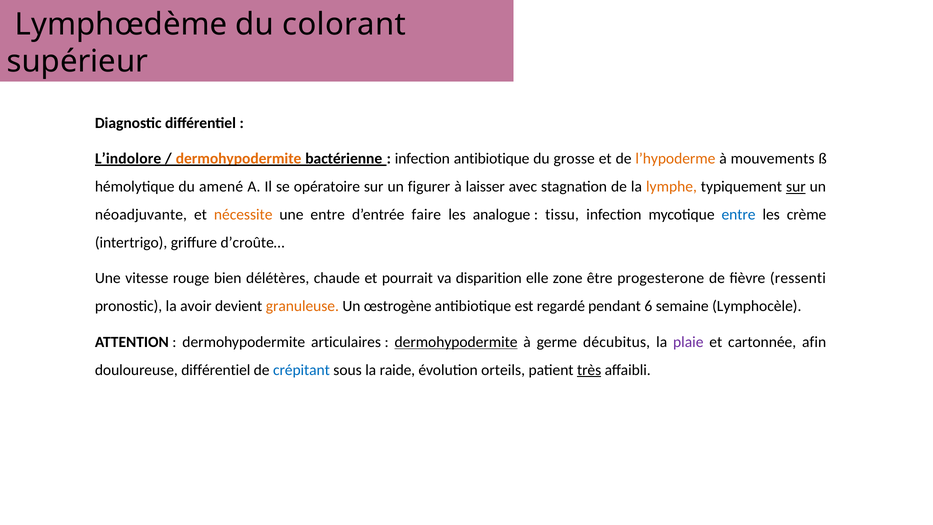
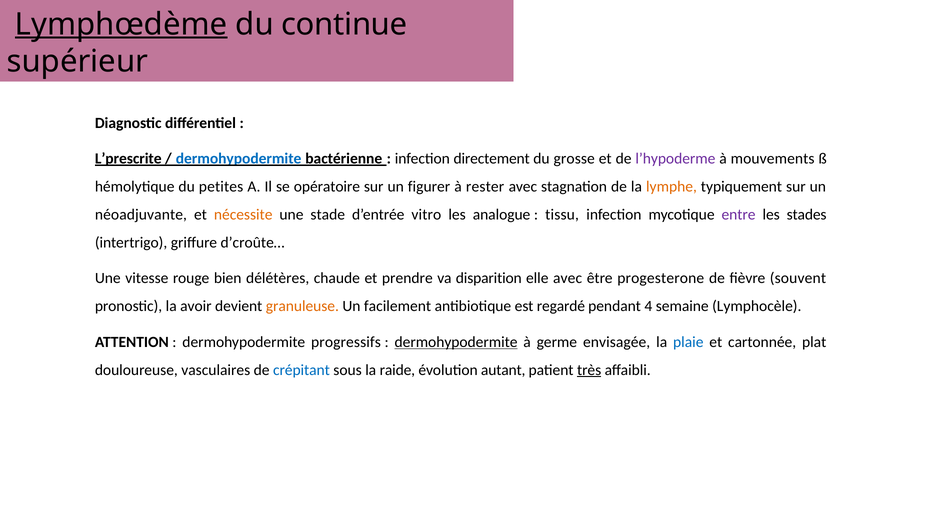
Lymphœdème underline: none -> present (121, 24)
colorant: colorant -> continue (344, 24)
L’indolore: L’indolore -> L’prescrite (128, 159)
dermohypodermite colour: orange -> blue (239, 159)
infection antibiotique: antibiotique -> directement (492, 159)
l’hypoderme colour: orange -> purple (675, 159)
amené: amené -> petites (221, 187)
laisser: laisser -> rester (485, 187)
sur underline: present -> none (796, 187)
une entre: entre -> stade (328, 215)
faire: faire -> vitro (426, 215)
entre colour: blue -> purple (739, 215)
crème: crème -> stades (807, 215)
pourrait: pourrait -> prendre (407, 278)
elle zone: zone -> avec (568, 278)
ressenti: ressenti -> souvent (798, 278)
œstrogène: œstrogène -> facilement (398, 306)
6: 6 -> 4 (648, 306)
articulaires: articulaires -> progressifs (346, 342)
décubitus: décubitus -> envisagée (617, 342)
plaie colour: purple -> blue (688, 342)
afin: afin -> plat (814, 342)
douloureuse différentiel: différentiel -> vasculaires (216, 370)
orteils: orteils -> autant (503, 370)
